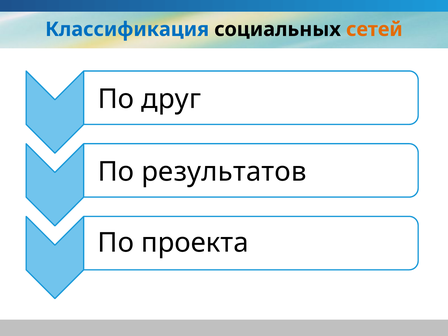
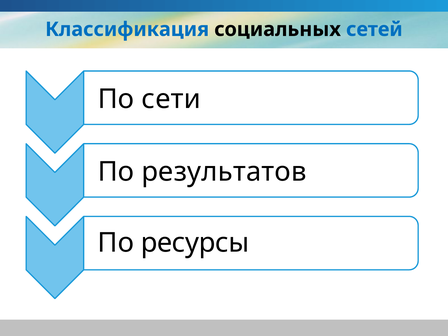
сетей colour: orange -> blue (374, 29)
друг: друг -> сети (171, 99)
проекта: проекта -> ресурсы (195, 243)
